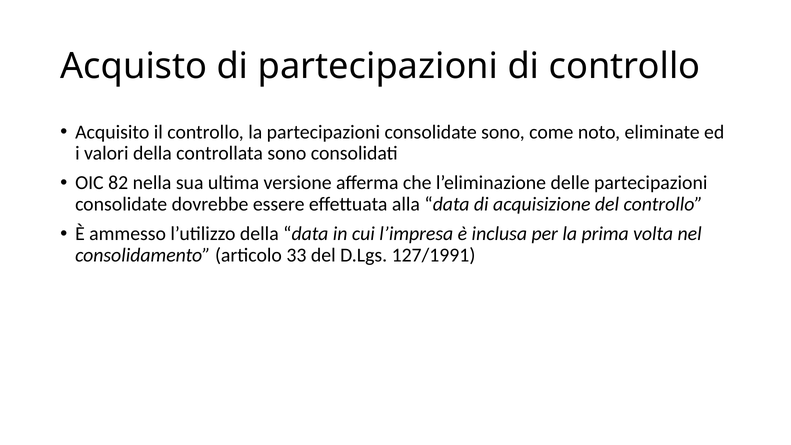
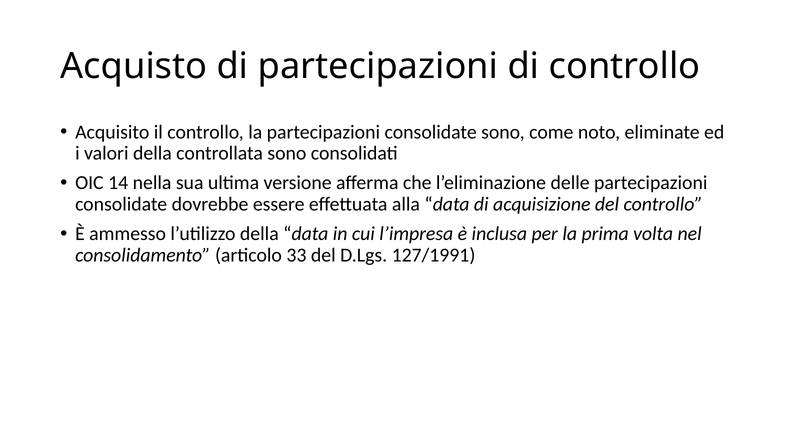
82: 82 -> 14 (118, 183)
